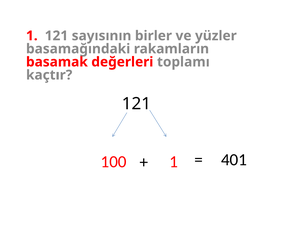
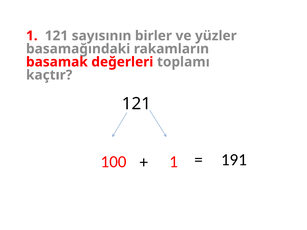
401: 401 -> 191 (234, 160)
